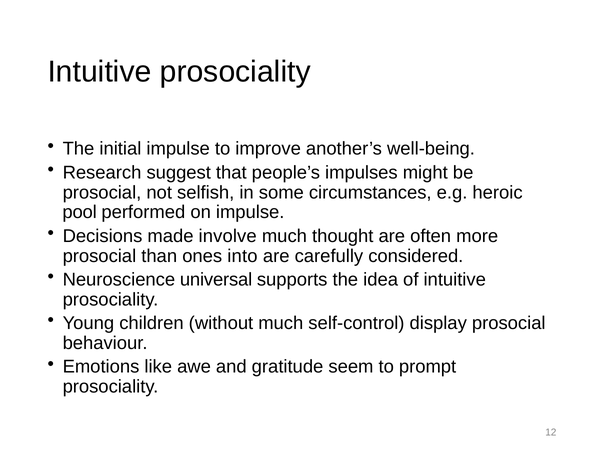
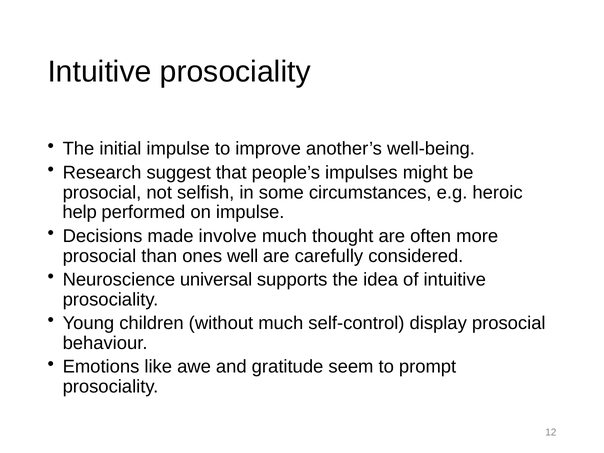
pool: pool -> help (80, 212)
into: into -> well (243, 256)
